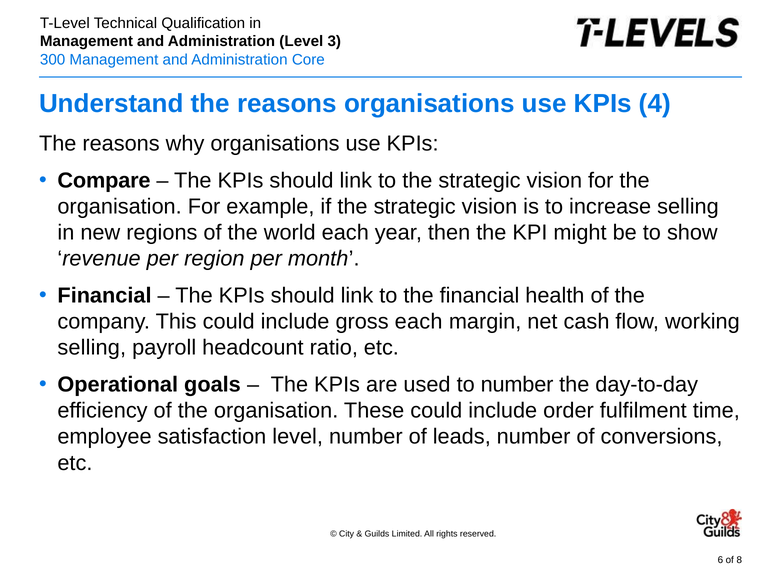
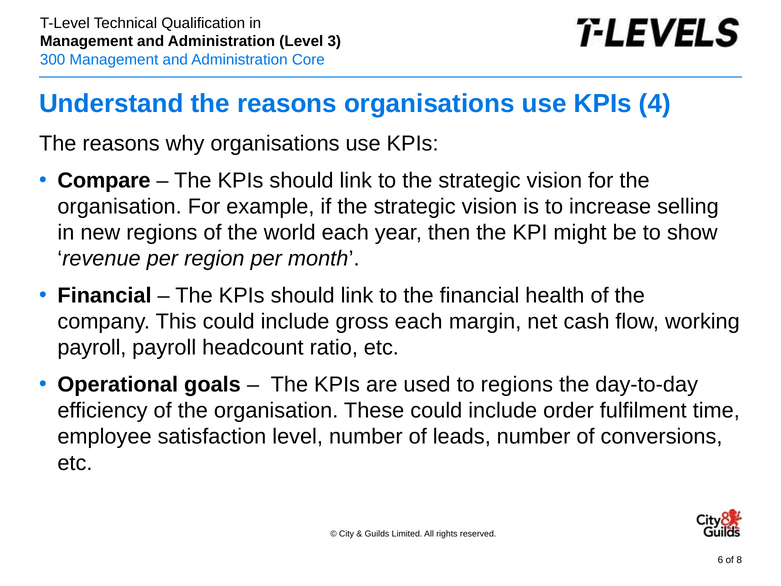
selling: selling -> payroll (92, 348)
to number: number -> regions (517, 385)
